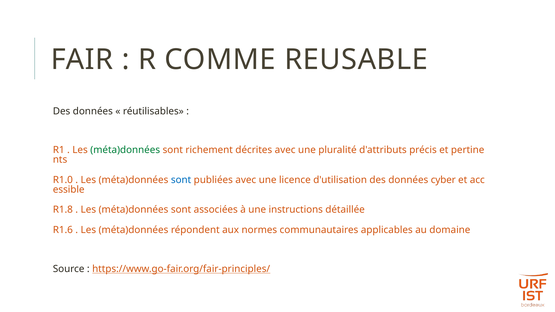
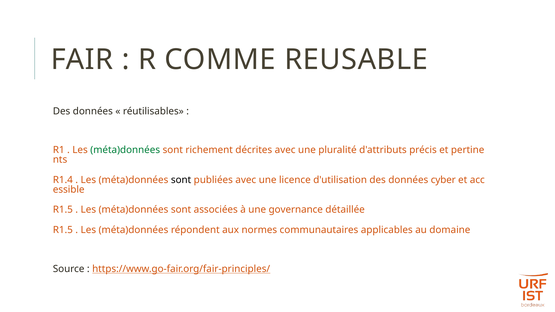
R1.0: R1.0 -> R1.4 (63, 180)
sont colour: blue -> black (181, 180)
R1.8: R1.8 -> R1.5 (63, 210)
instructions: instructions -> governance (296, 210)
R1.6: R1.6 -> R1.5 (63, 230)
